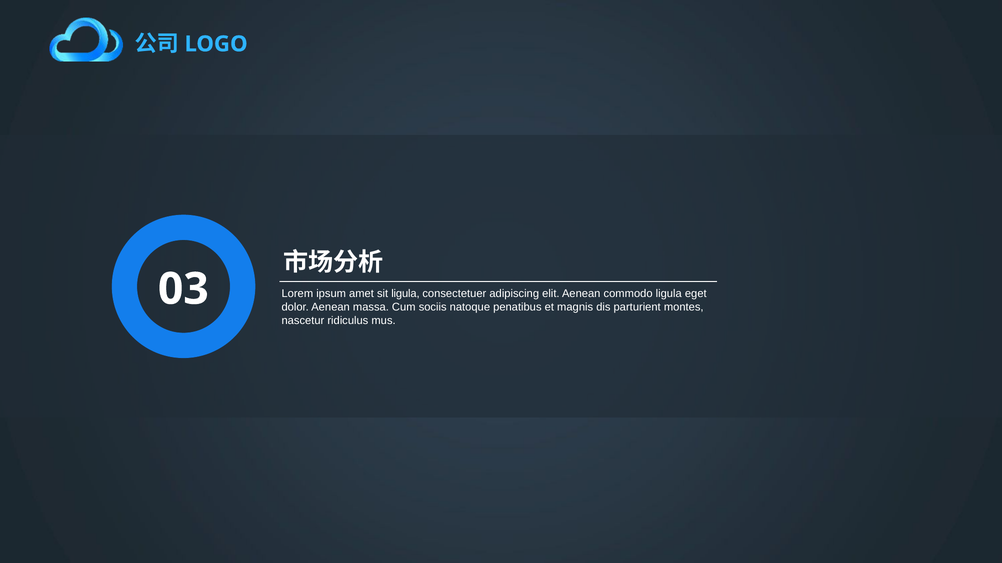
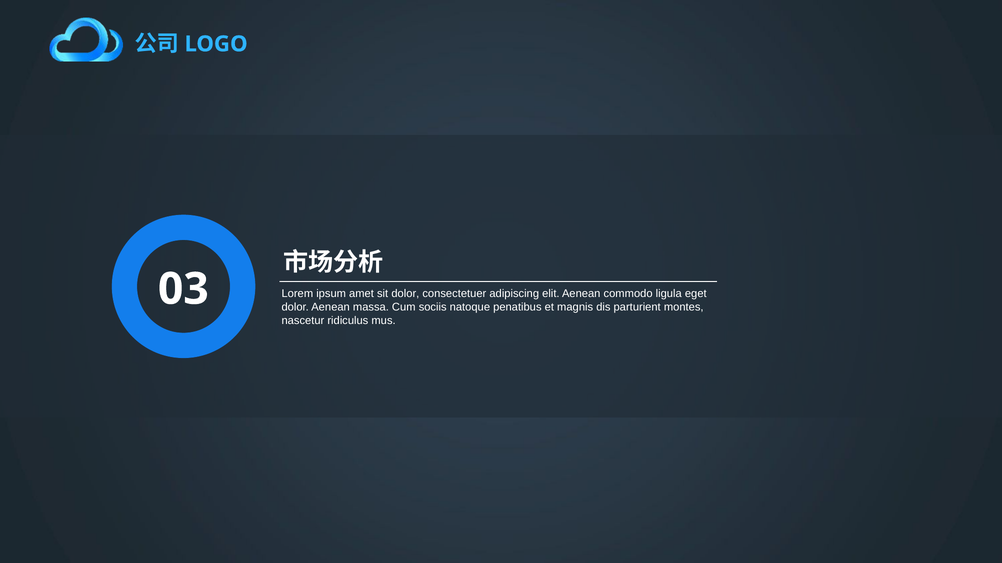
sit ligula: ligula -> dolor (405, 294)
